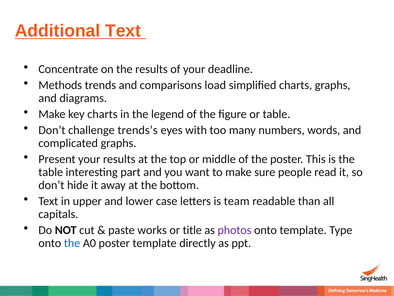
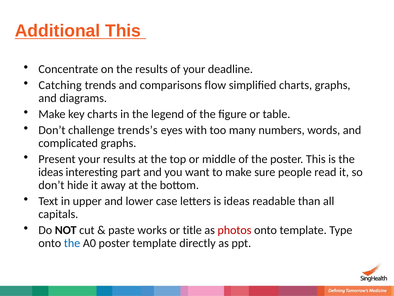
Additional Text: Text -> This (123, 31)
Methods: Methods -> Catching (60, 85)
load: load -> flow (215, 85)
table: table -> ideas (51, 172)
is team: team -> ideas (237, 201)
photos colour: purple -> red (234, 230)
